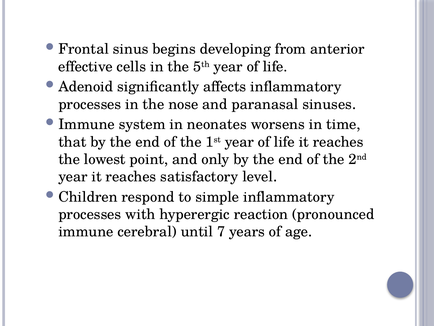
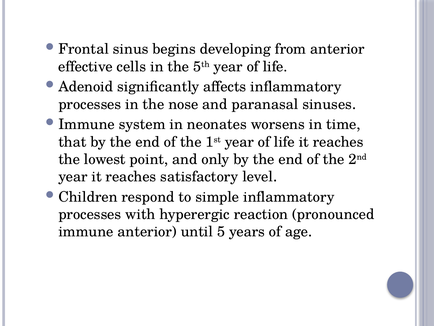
immune cerebral: cerebral -> anterior (147, 231)
7: 7 -> 5 (221, 231)
